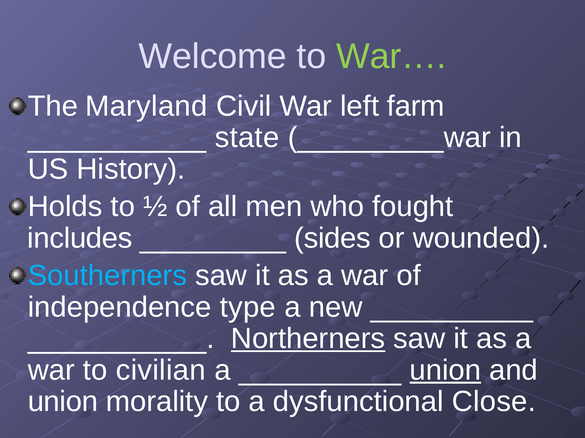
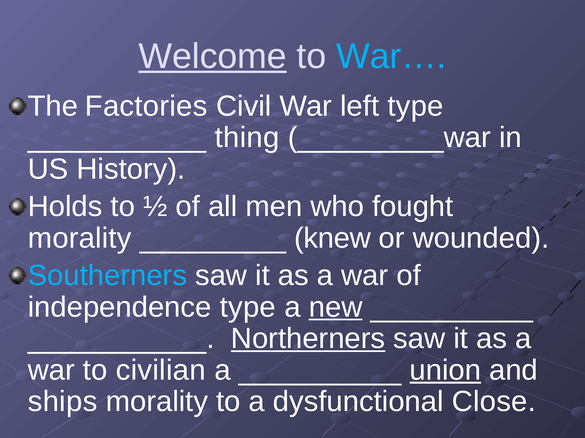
Welcome underline: none -> present (213, 57)
War… colour: light green -> light blue (391, 57)
Maryland: Maryland -> Factories (146, 106)
left farm: farm -> type (415, 106)
state: state -> thing (247, 138)
includes: includes -> morality (80, 239)
sides: sides -> knew (333, 239)
new underline: none -> present (336, 308)
union: union -> ships (63, 402)
